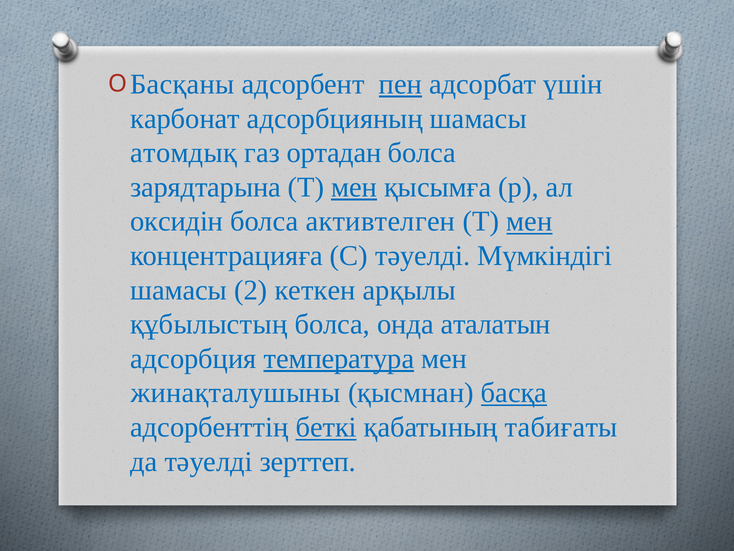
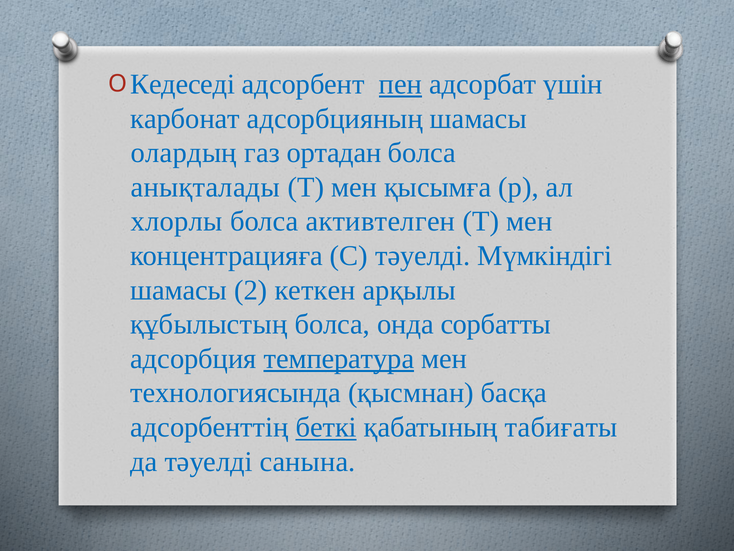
Басқаны: Басқаны -> Кедеседі (183, 84)
атомдық: атомдық -> олардың (184, 153)
зарядтарына: зарядтарына -> анықталады (205, 187)
мен underline: present -> none (354, 187)
оксидін: оксидін -> хлорлы (176, 221)
мен underline: present -> none (529, 221)
аталатын: аталатын -> сорбатты (496, 324)
жинақталушыны: жинақталушыны -> технологиясында (236, 393)
басқа underline: present -> none (514, 393)
зерттеп: зерттеп -> санына (308, 461)
